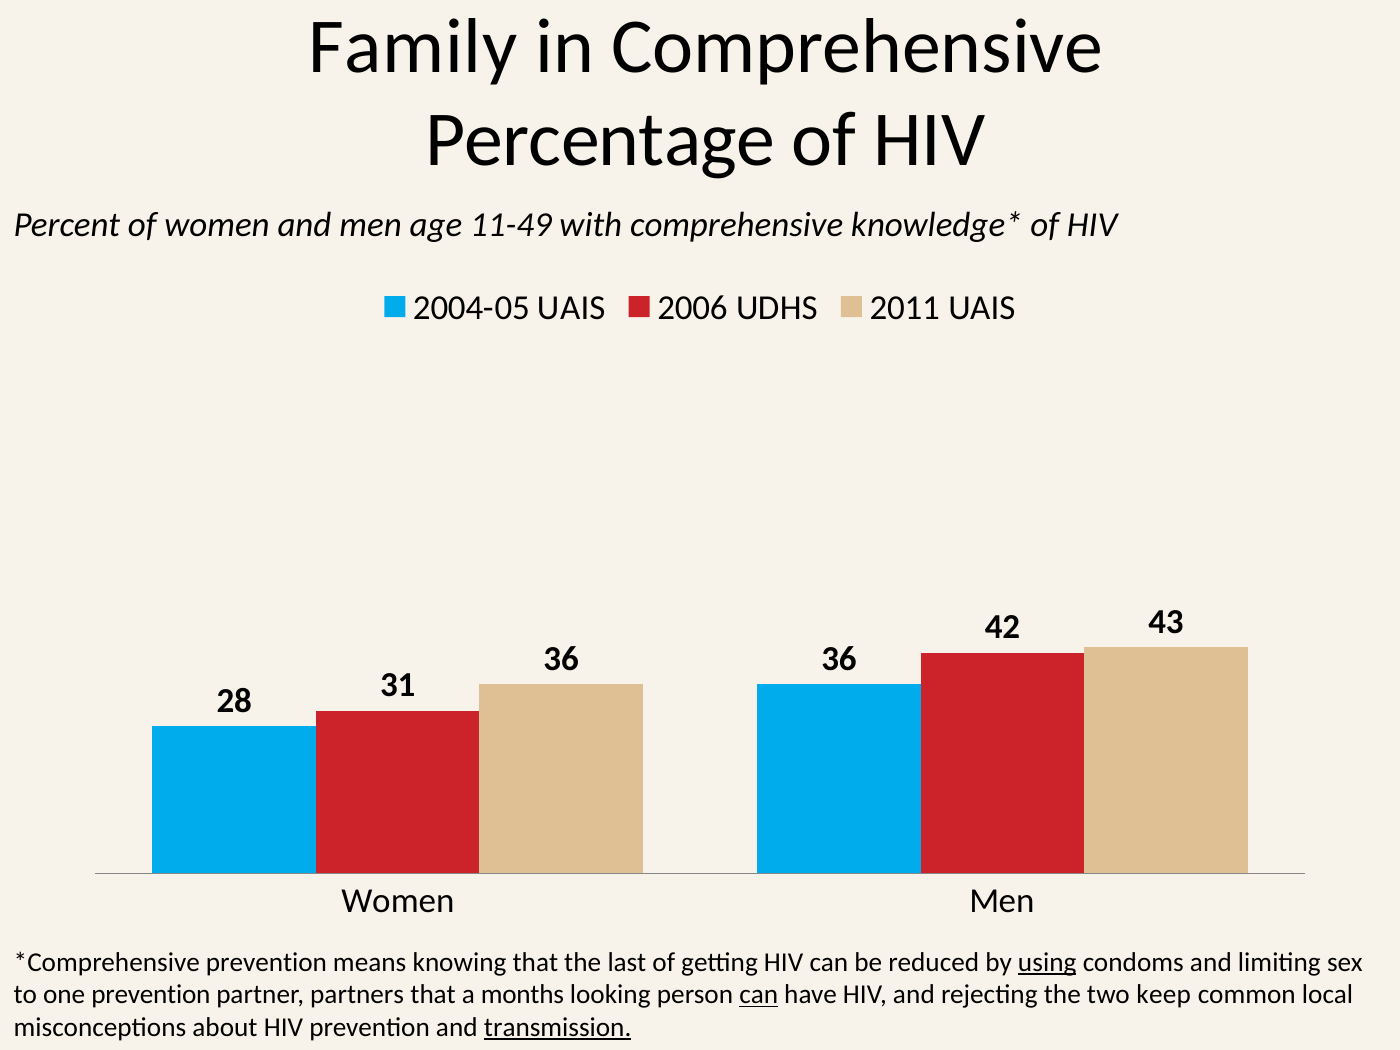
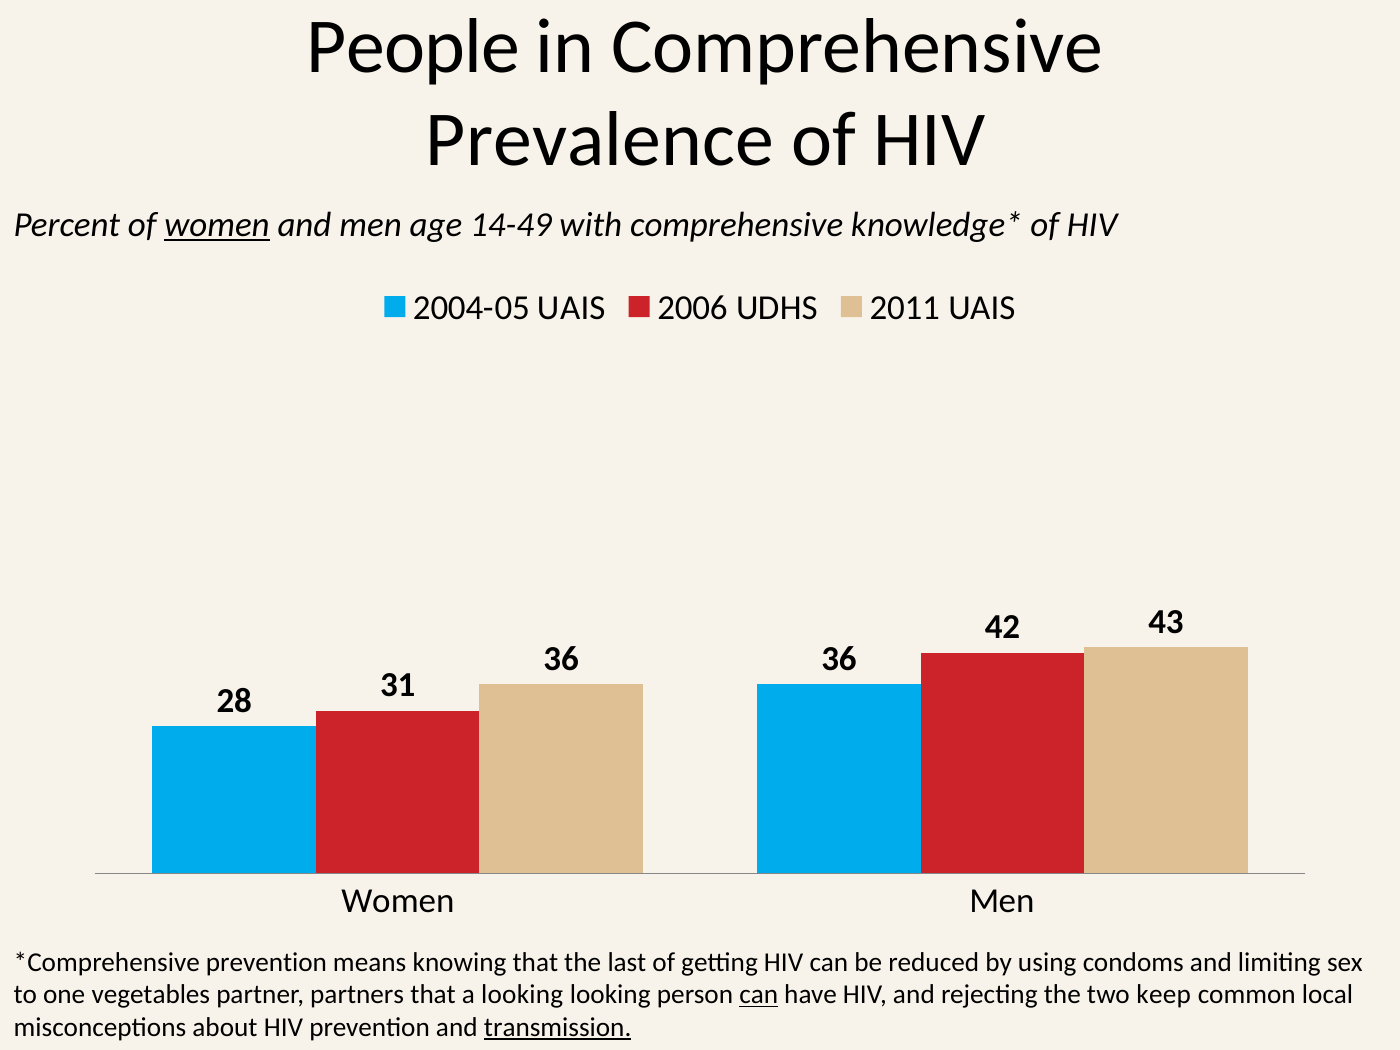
Family: Family -> People (413, 47)
Percentage: Percentage -> Prevalence (600, 140)
women underline: none -> present (217, 225)
11-49: 11-49 -> 14-49 (511, 225)
using underline: present -> none (1047, 962)
one prevention: prevention -> vegetables (151, 995)
a months: months -> looking (522, 995)
